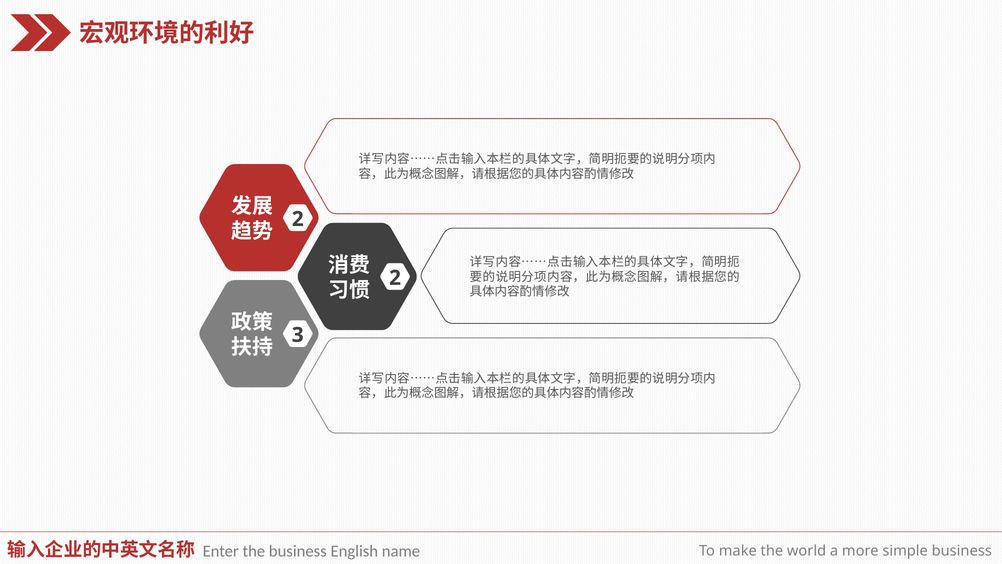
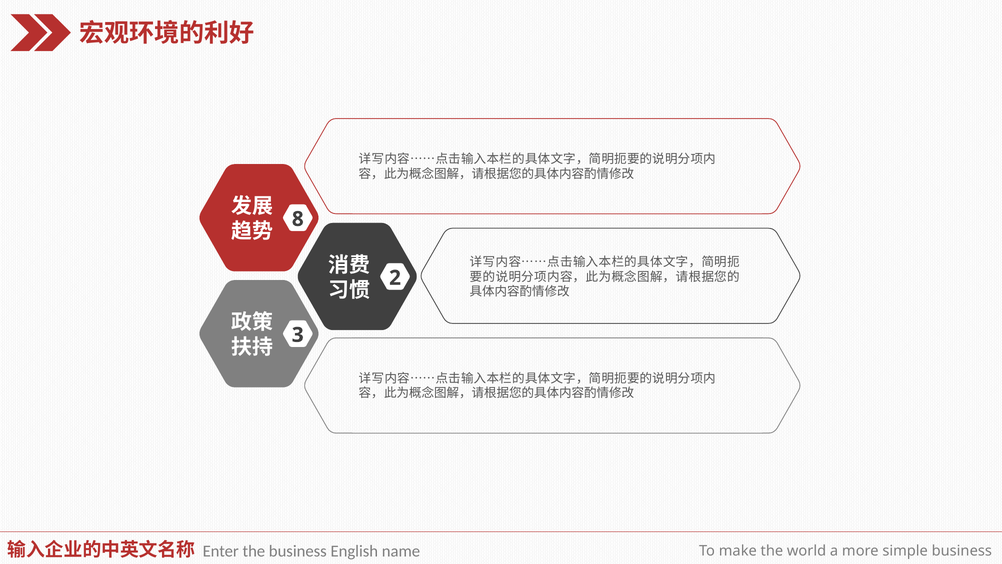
2: 2 -> 8 (298, 219)
